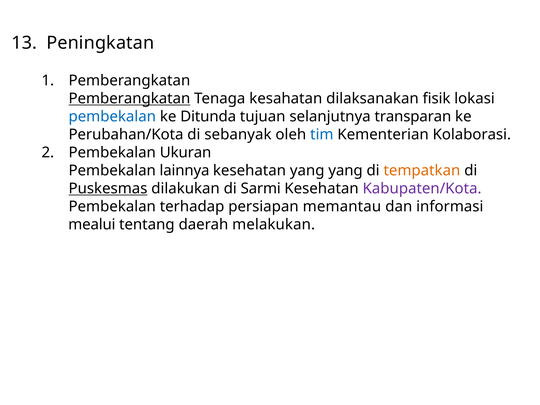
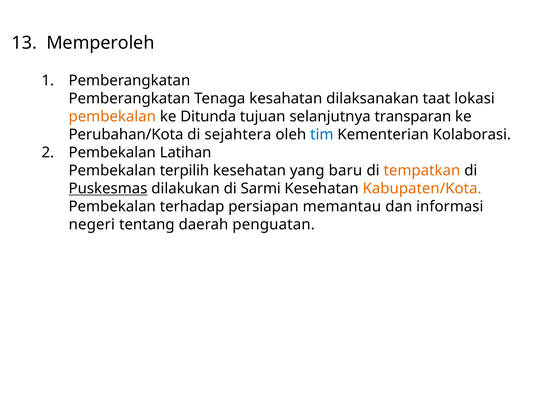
Peningkatan: Peningkatan -> Memperoleh (100, 43)
Pemberangkatan underline: present -> none (129, 99)
fisik: fisik -> taat (436, 99)
pembekalan colour: blue -> orange (112, 117)
sebanyak: sebanyak -> sejahtera (238, 135)
Ukuran: Ukuran -> Latihan (186, 153)
lainnya: lainnya -> terpilih (184, 171)
yang yang: yang -> baru (345, 171)
Kabupaten/Kota colour: purple -> orange (422, 189)
mealui: mealui -> negeri (92, 225)
melakukan: melakukan -> penguatan (274, 225)
